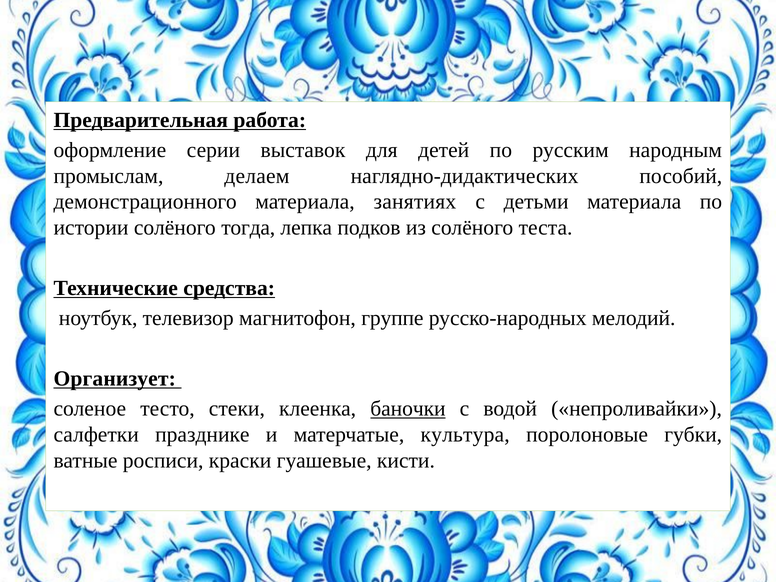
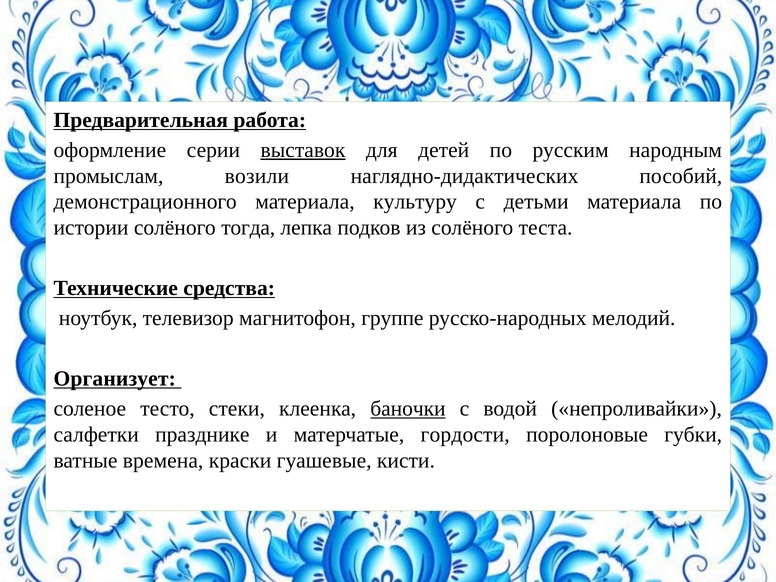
выставок underline: none -> present (303, 150)
делаем: делаем -> возили (257, 176)
занятиях: занятиях -> культуру (415, 202)
культура: культура -> гордости (465, 435)
росписи: росписи -> времена (163, 461)
